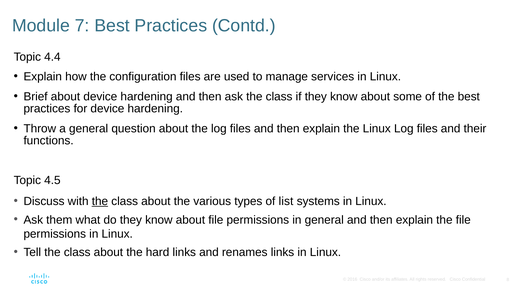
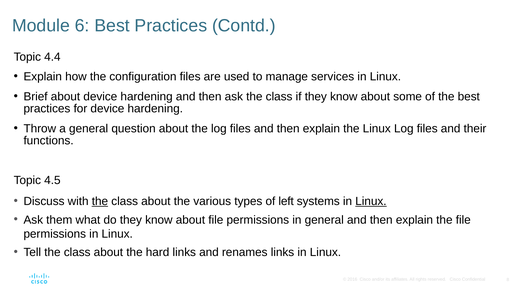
7: 7 -> 6 (82, 26)
list: list -> left (286, 201)
Linux underline: none -> present (371, 201)
